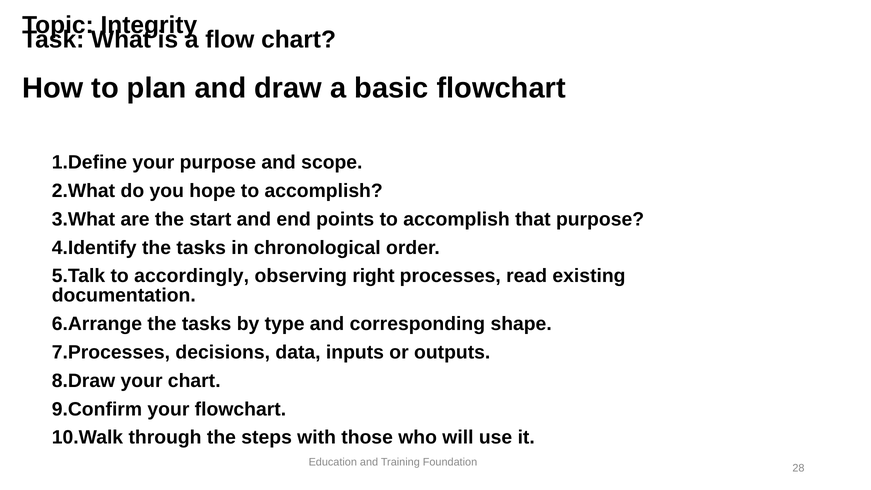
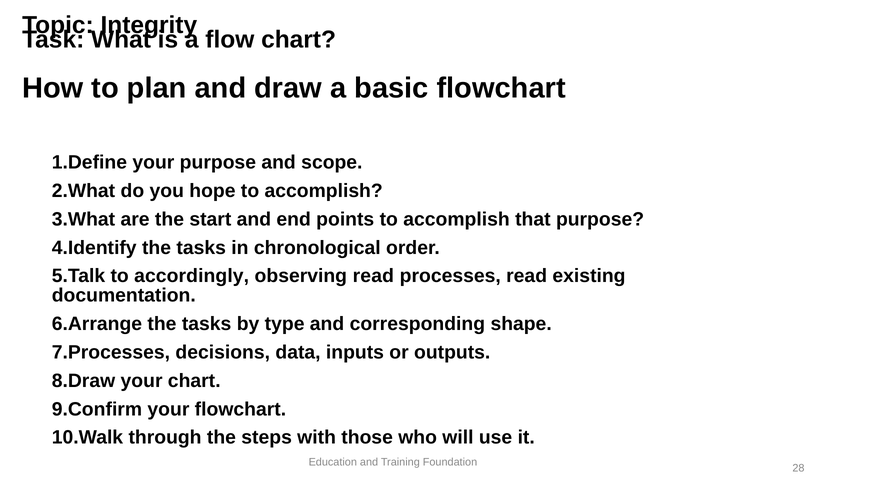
observing right: right -> read (373, 276)
